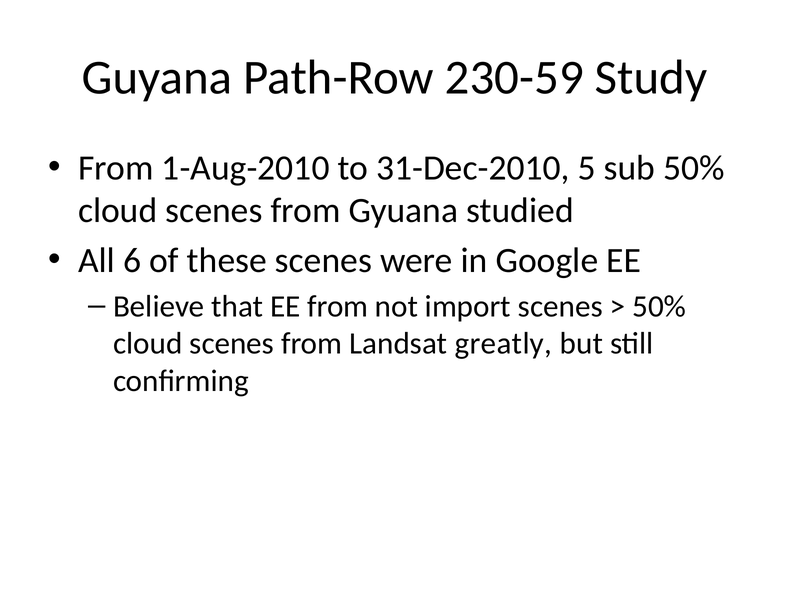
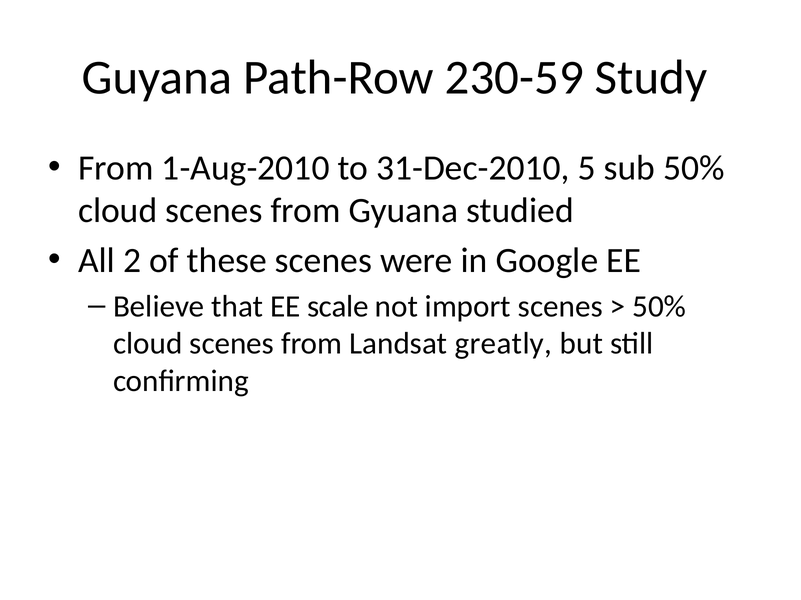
6: 6 -> 2 (132, 261)
EE from: from -> scale (338, 307)
